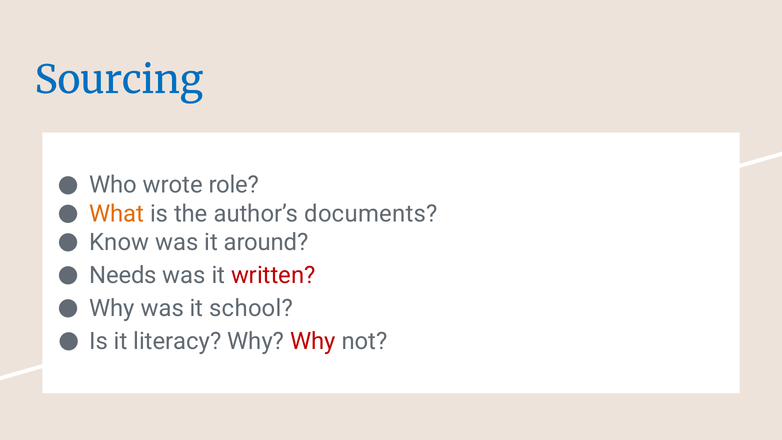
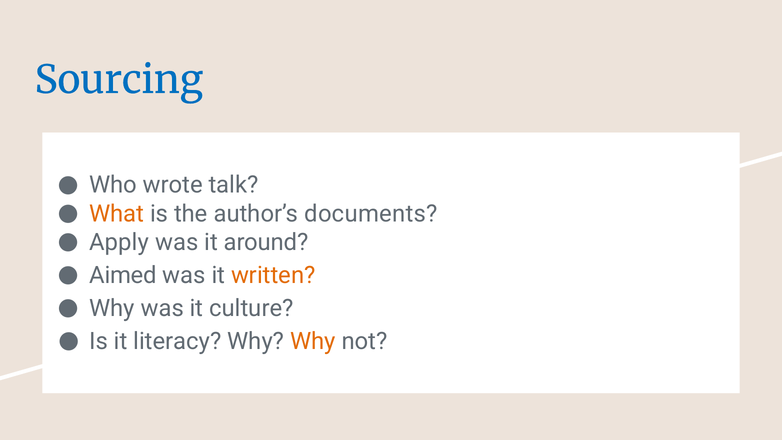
role: role -> talk (234, 185)
Know: Know -> Apply (119, 242)
Needs: Needs -> Aimed (123, 275)
written colour: red -> orange (273, 275)
school: school -> culture (251, 308)
Why colour: red -> orange (313, 341)
